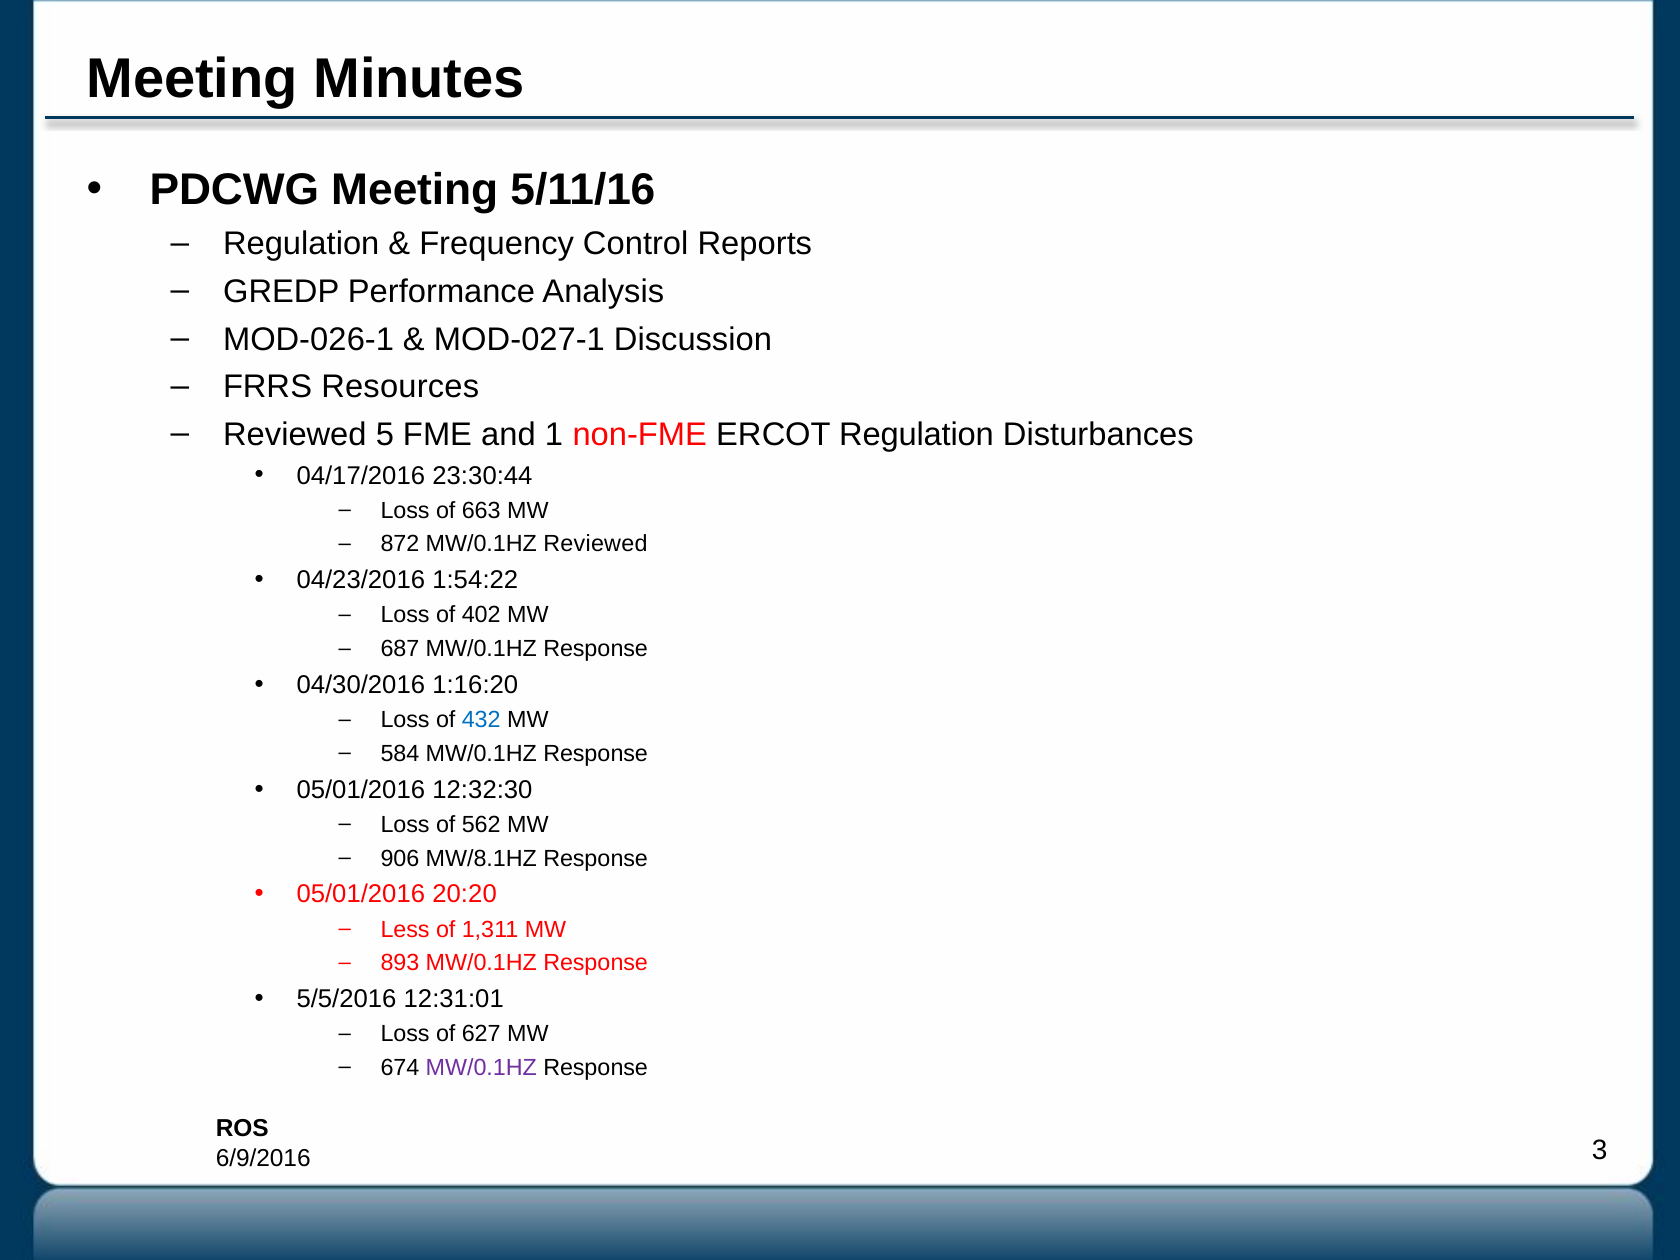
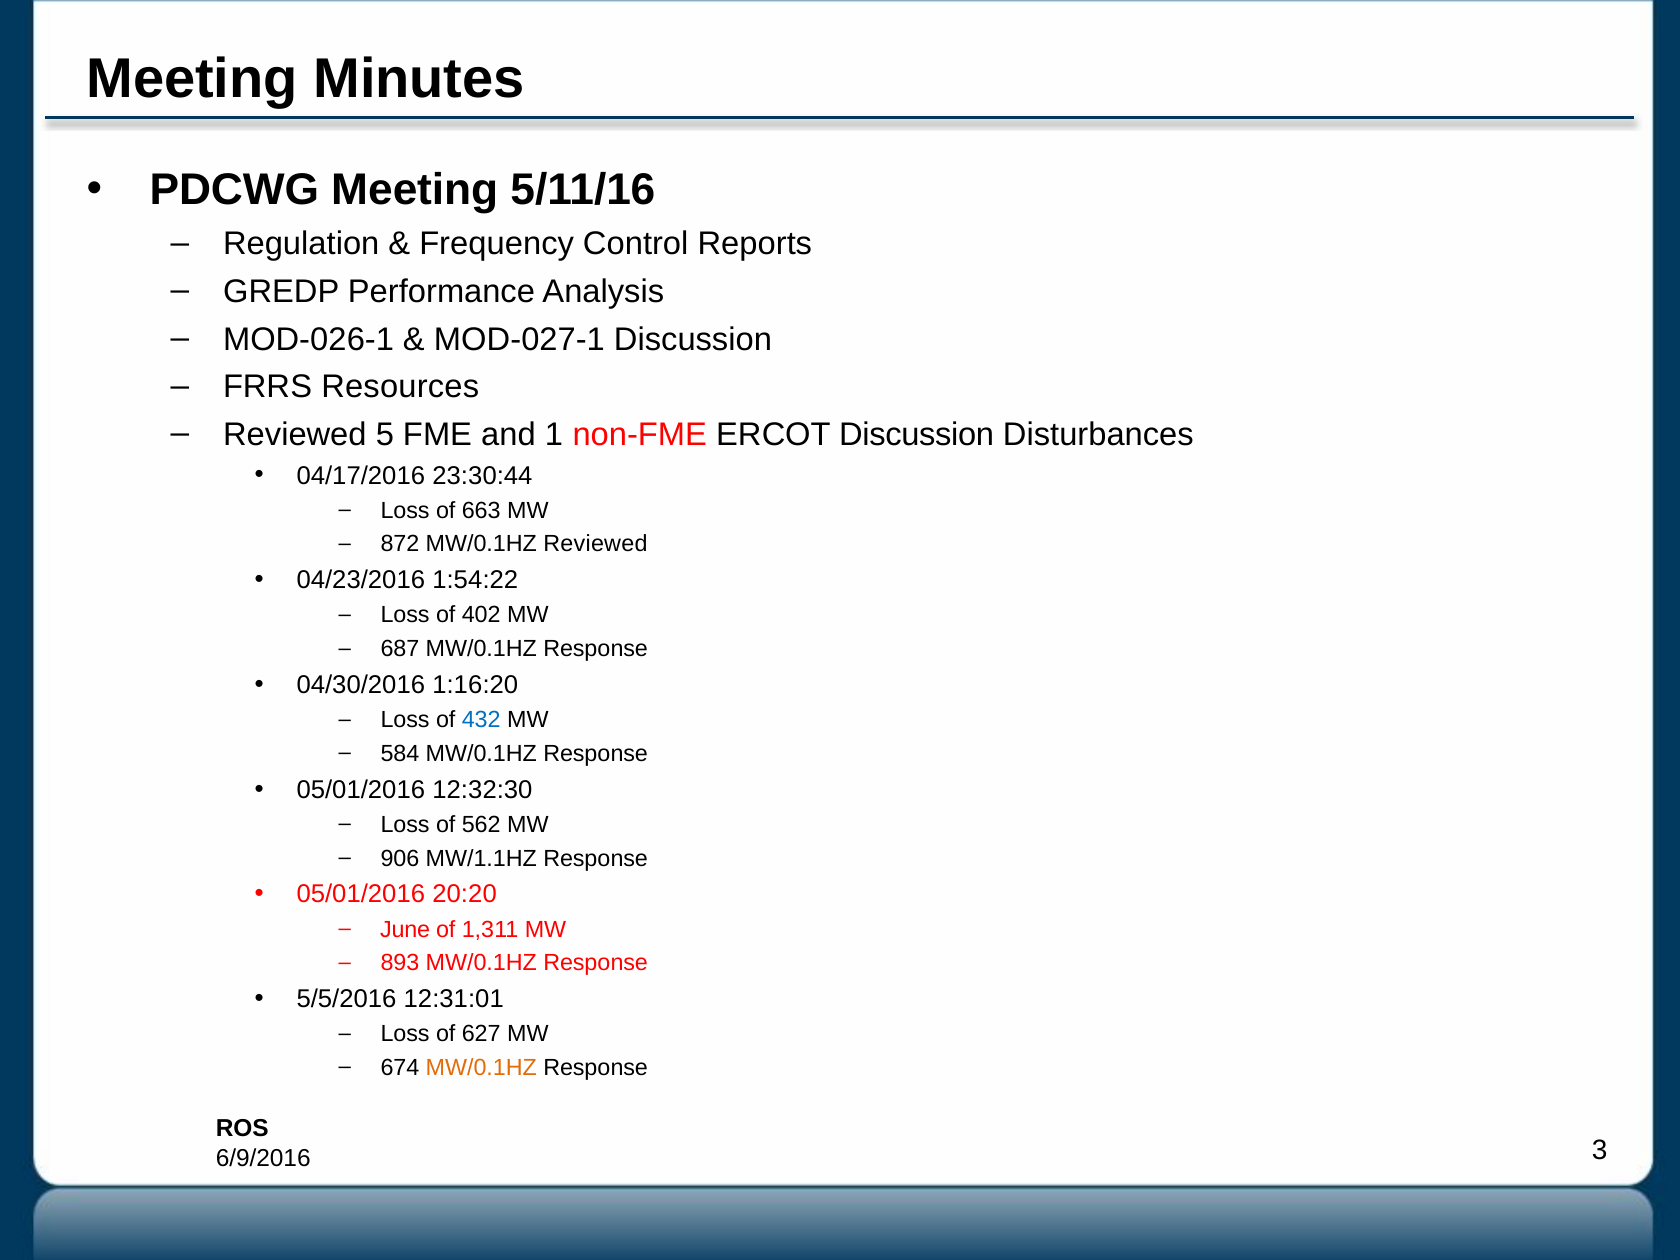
ERCOT Regulation: Regulation -> Discussion (917, 435)
MW/8.1HZ: MW/8.1HZ -> MW/1.1HZ (481, 858)
Less: Less -> June (405, 929)
MW/0.1HZ colour: purple -> orange (481, 1068)
